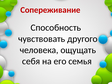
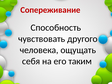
семья: семья -> таким (80, 61)
